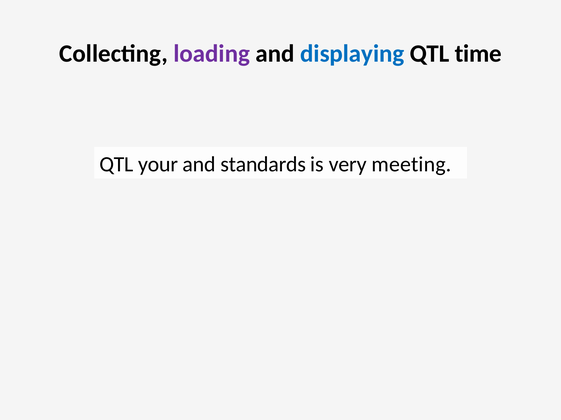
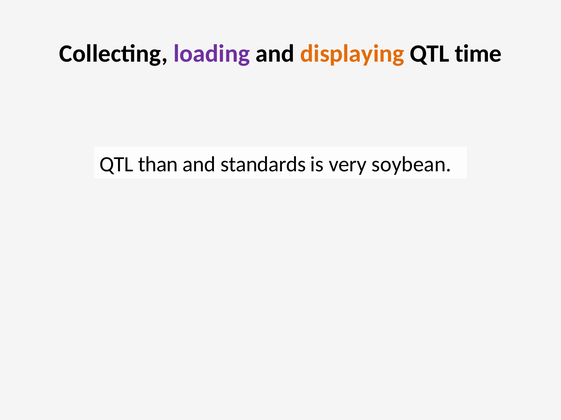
displaying colour: blue -> orange (352, 54)
your: your -> than (158, 165)
meeting: meeting -> soybean (412, 165)
